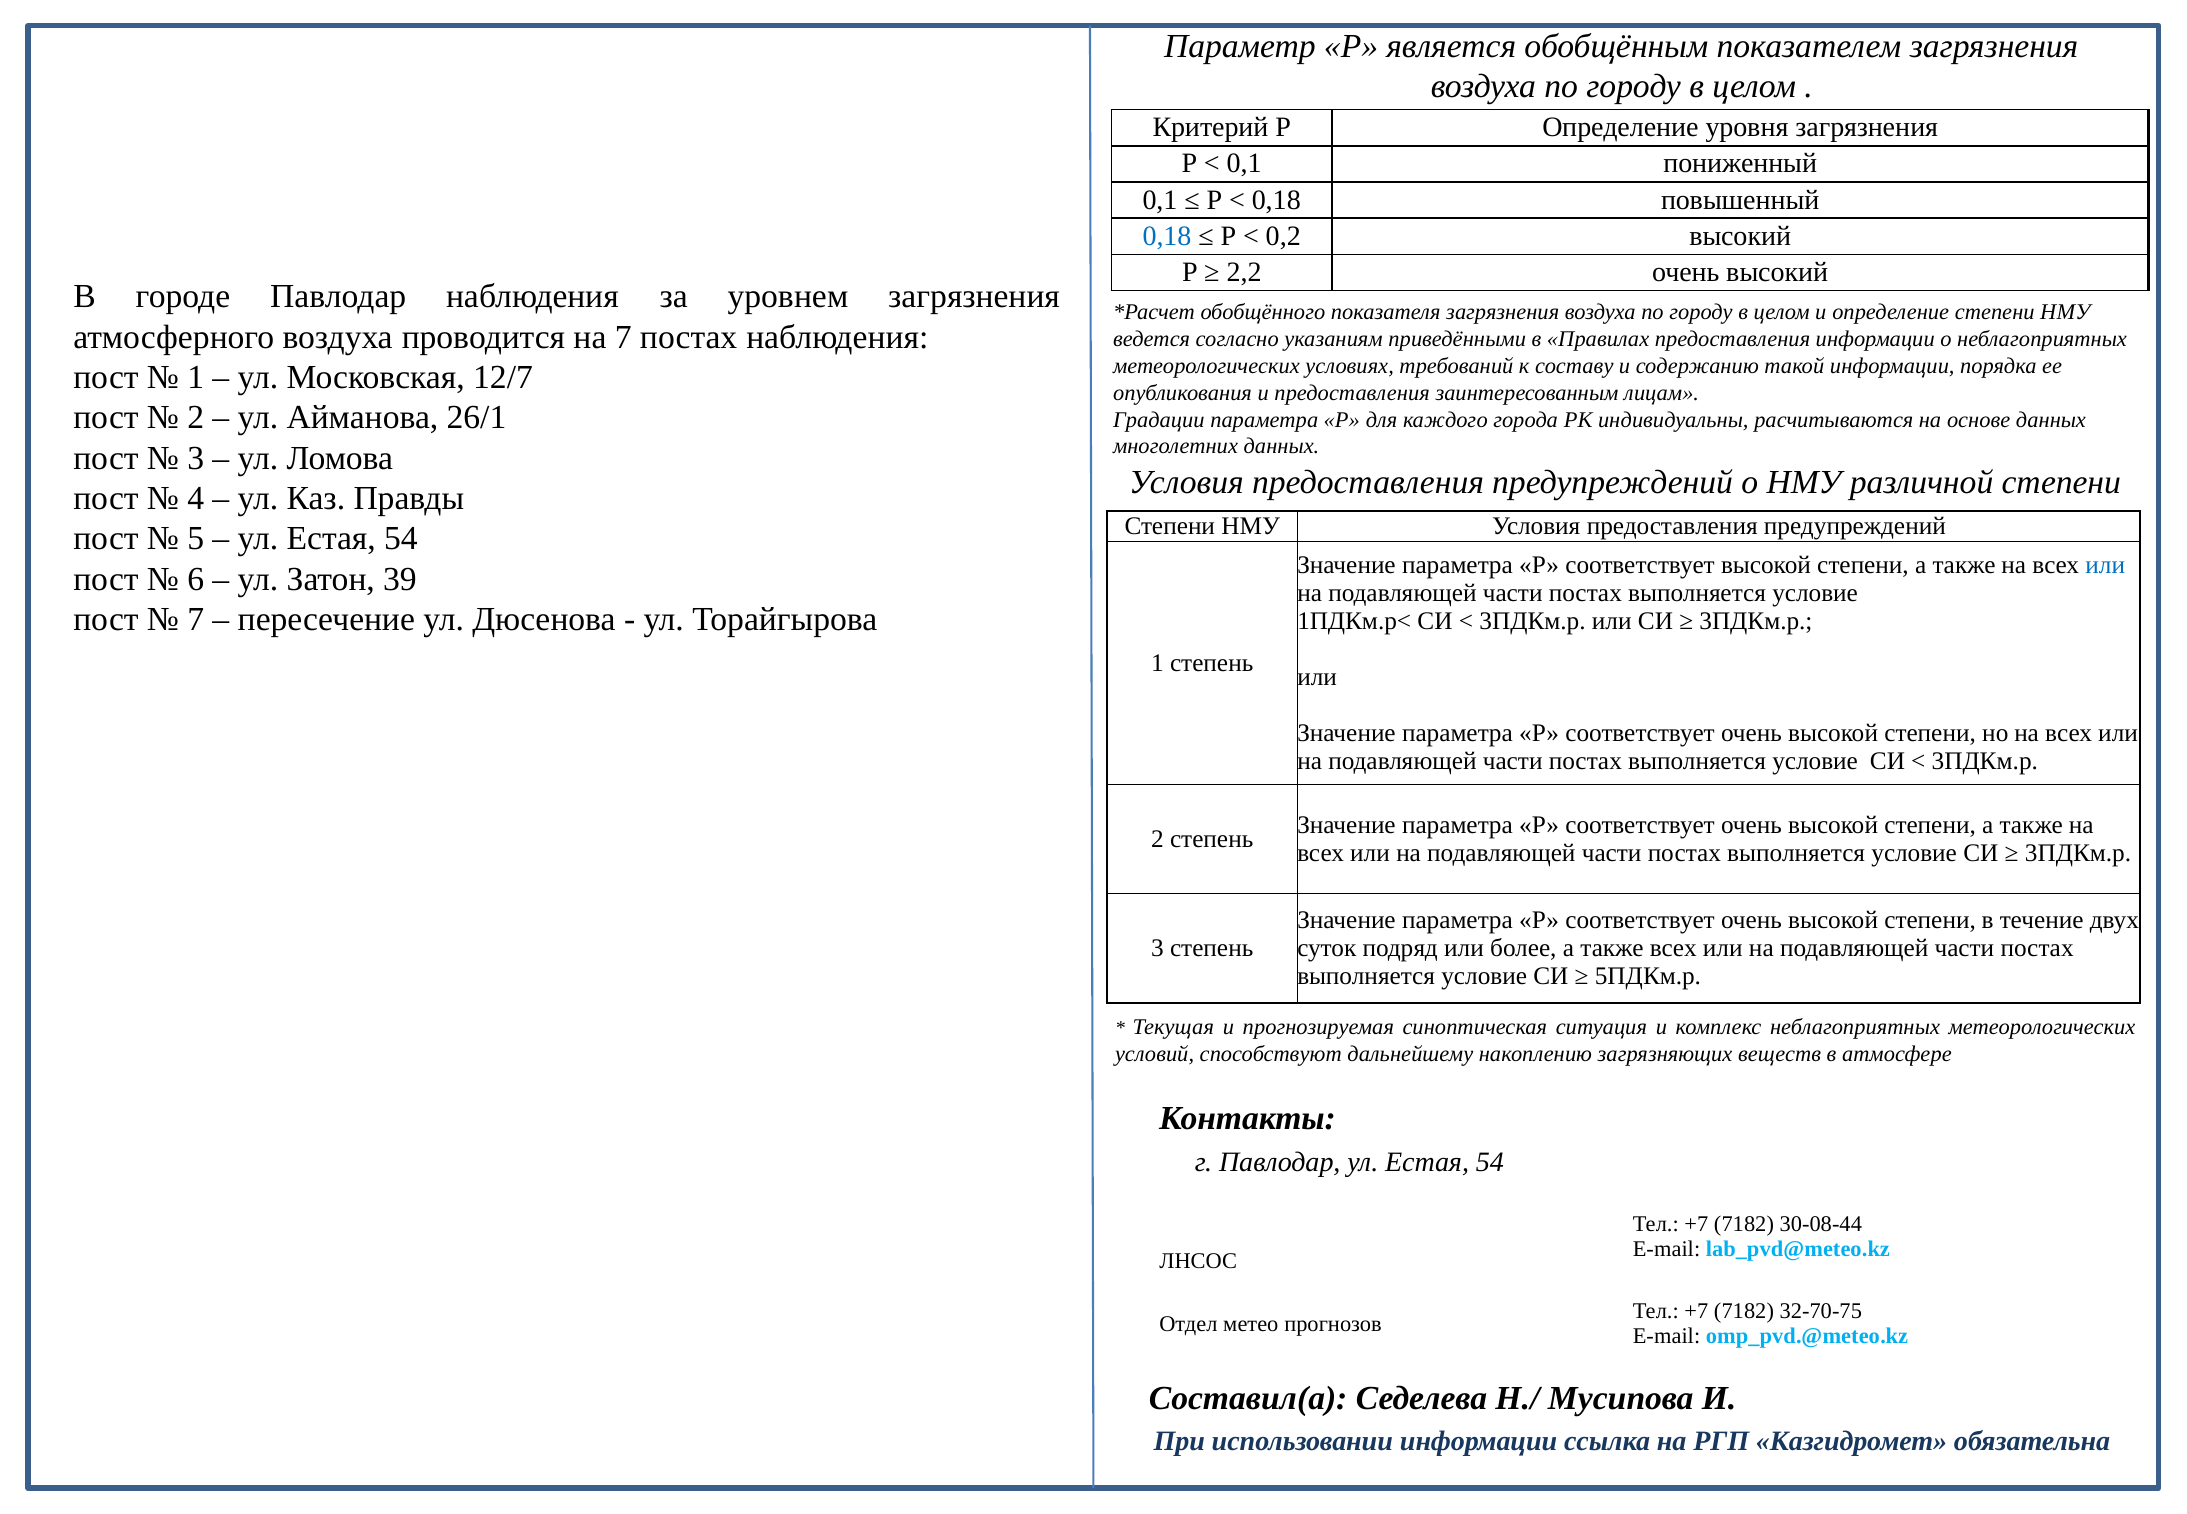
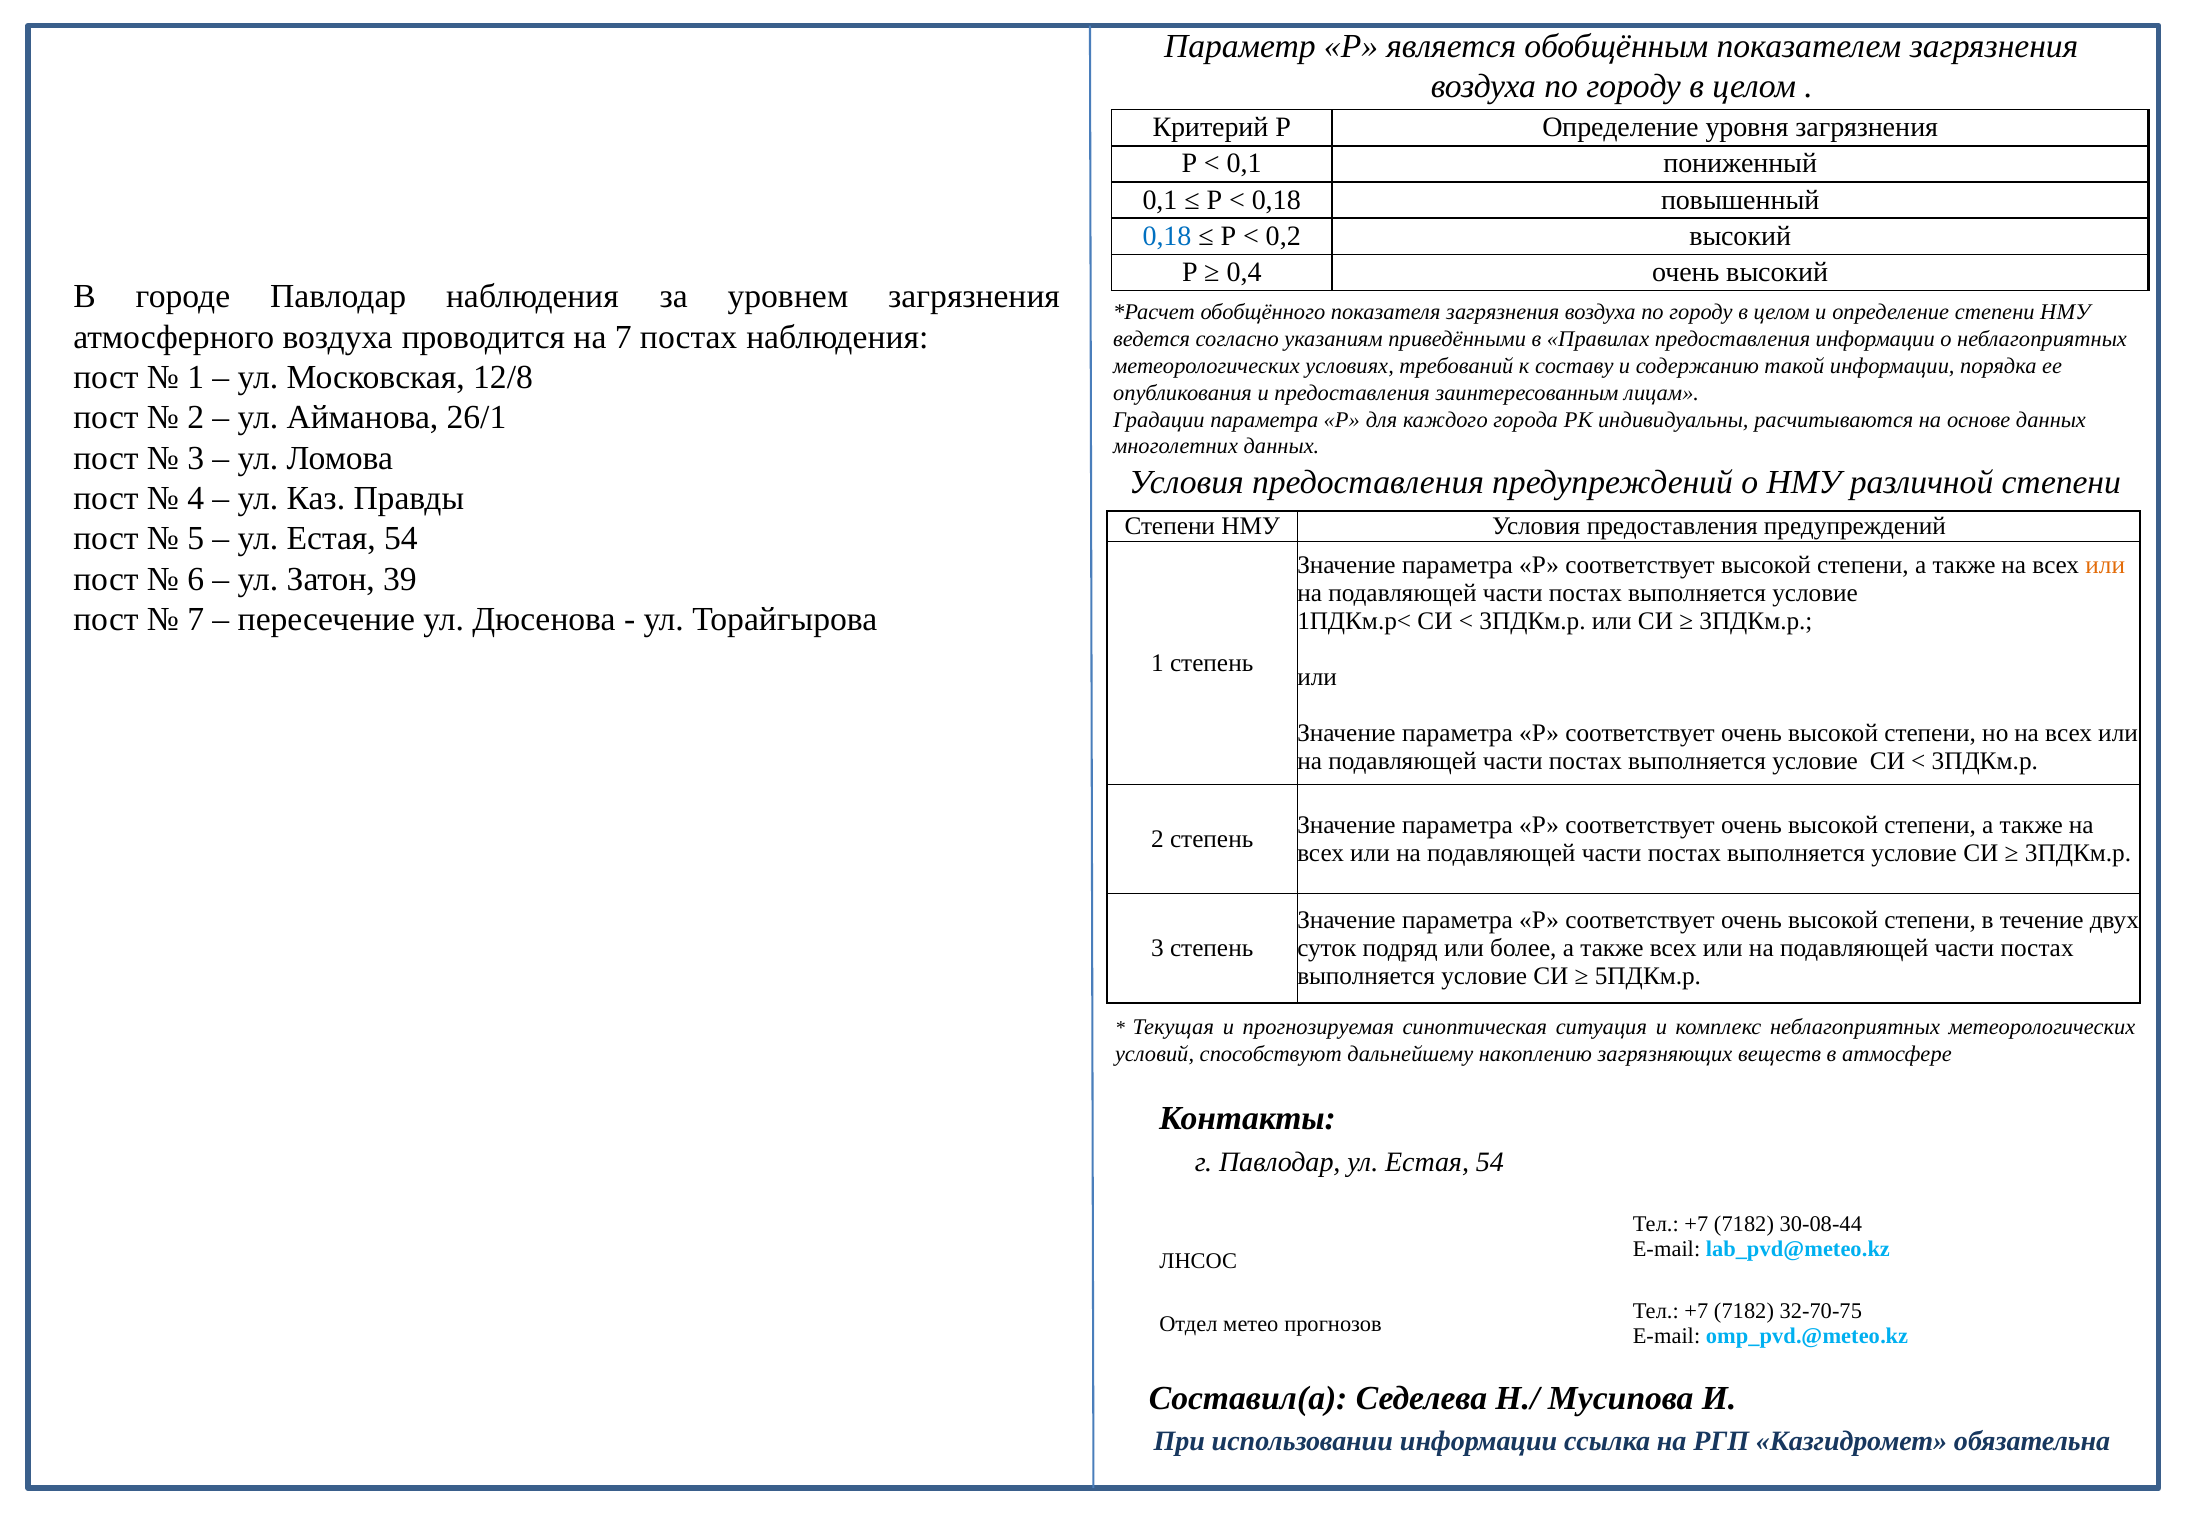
2,2: 2,2 -> 0,4 (1244, 272)
12/7: 12/7 -> 12/8 (503, 377)
или colour: blue -> orange (2105, 565)
